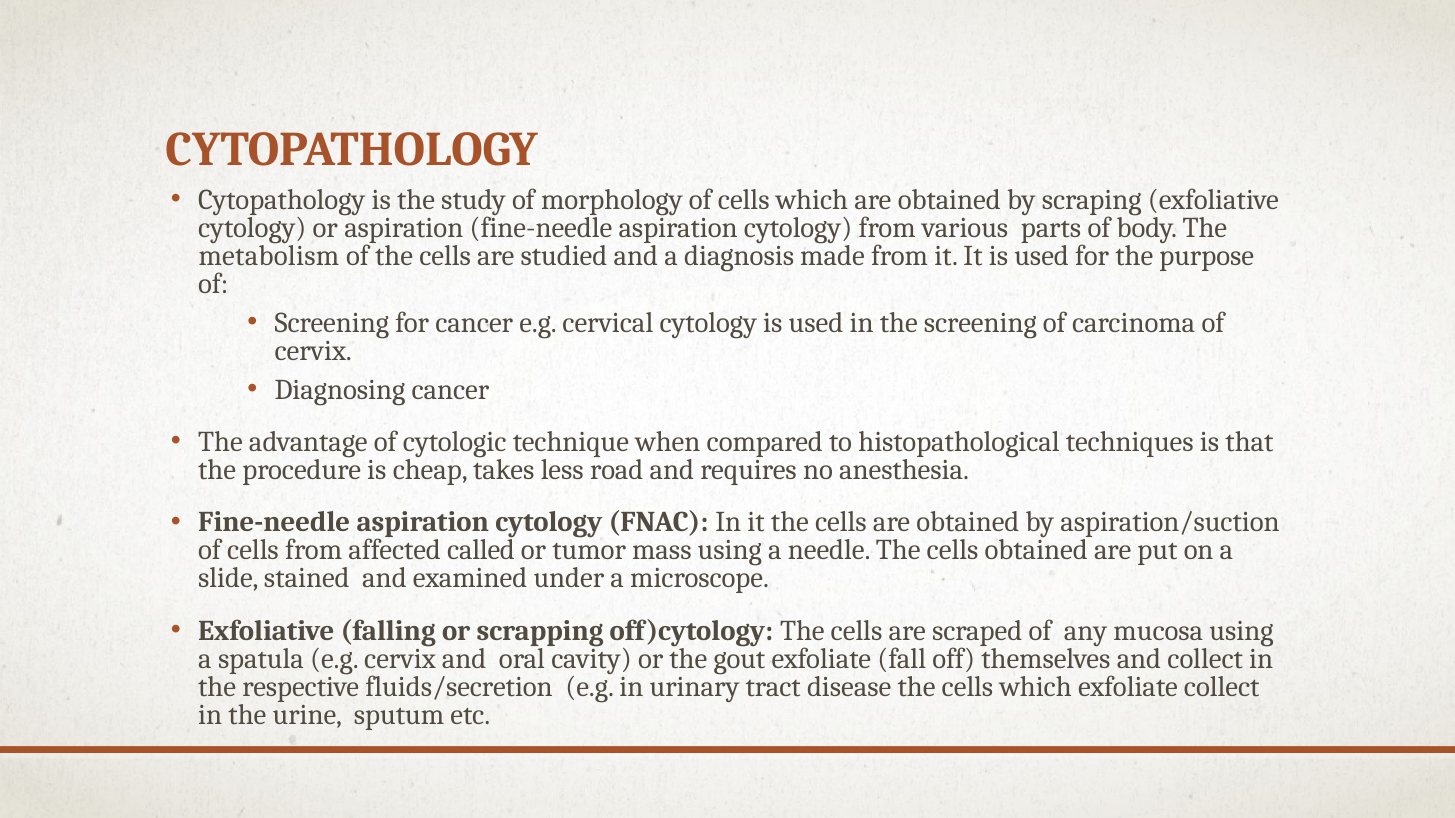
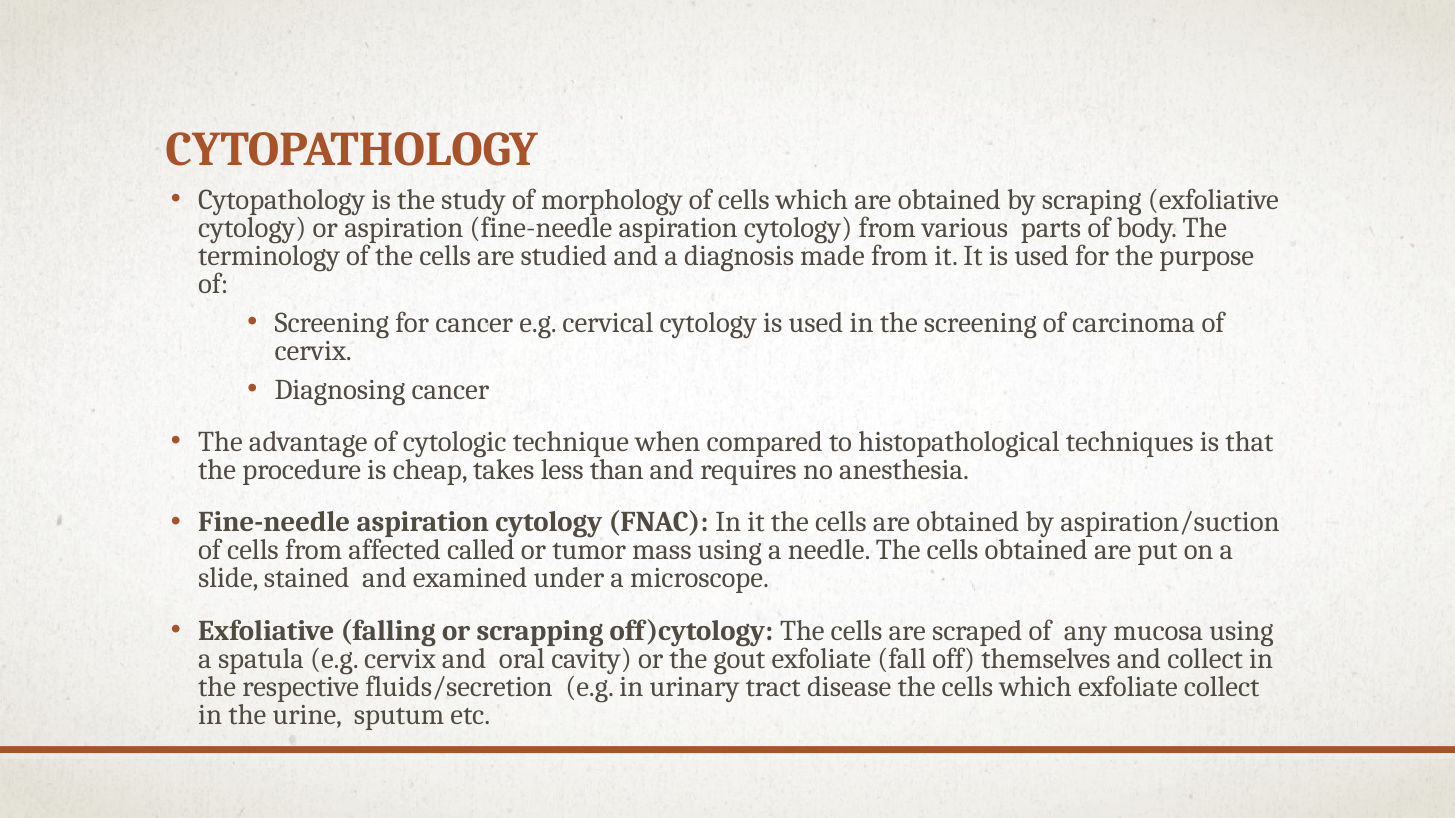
metabolism: metabolism -> terminology (269, 256)
road: road -> than (617, 470)
